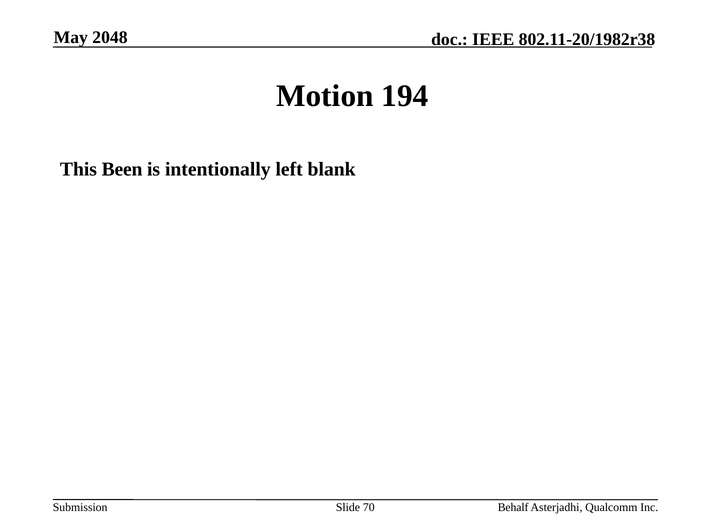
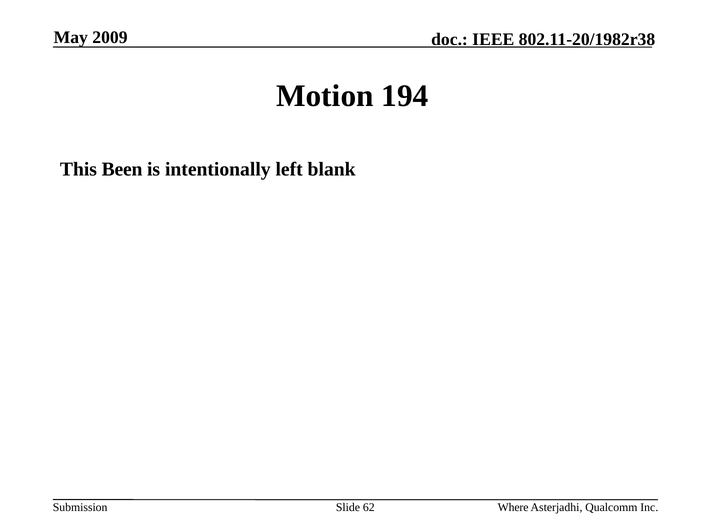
2048: 2048 -> 2009 (110, 37)
70: 70 -> 62 (369, 507)
Behalf: Behalf -> Where (513, 507)
